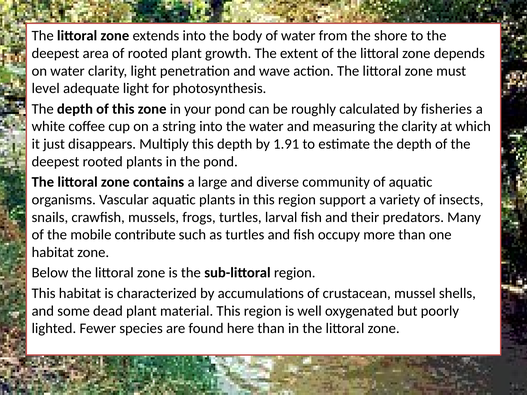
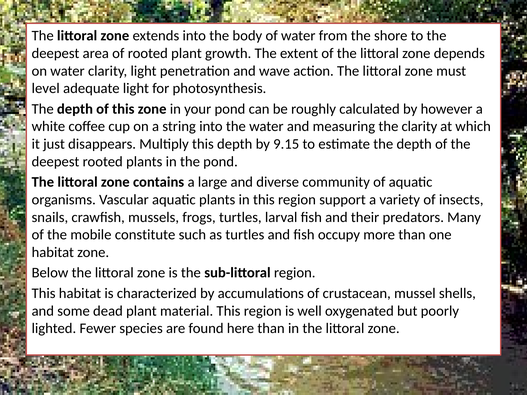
fisheries: fisheries -> however (447, 109)
1.91: 1.91 -> 9.15 (286, 144)
contribute: contribute -> constitute (145, 235)
